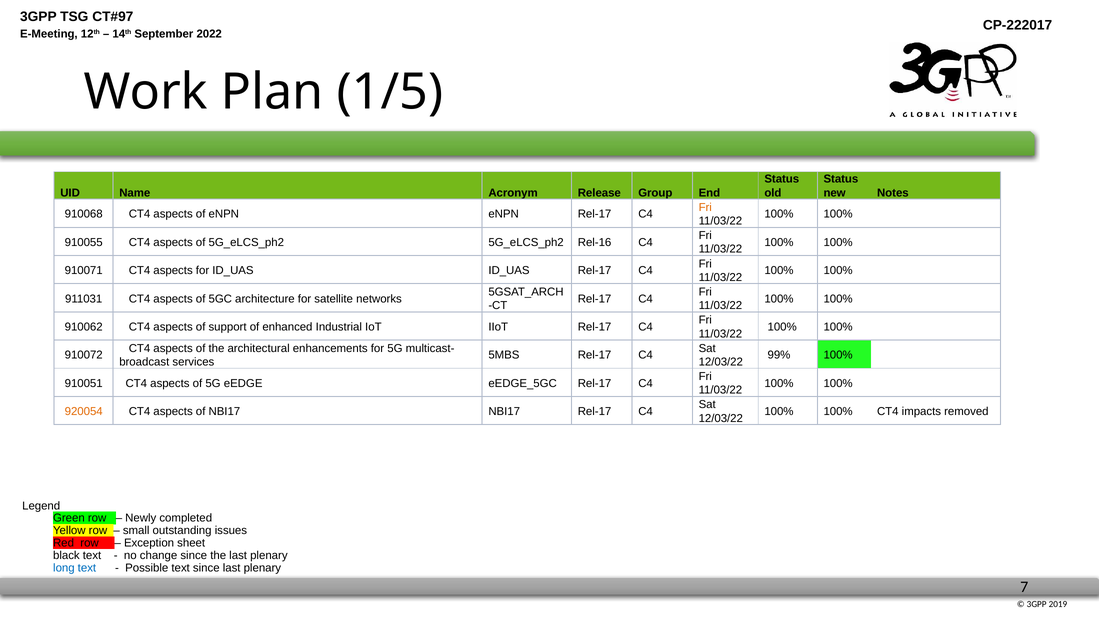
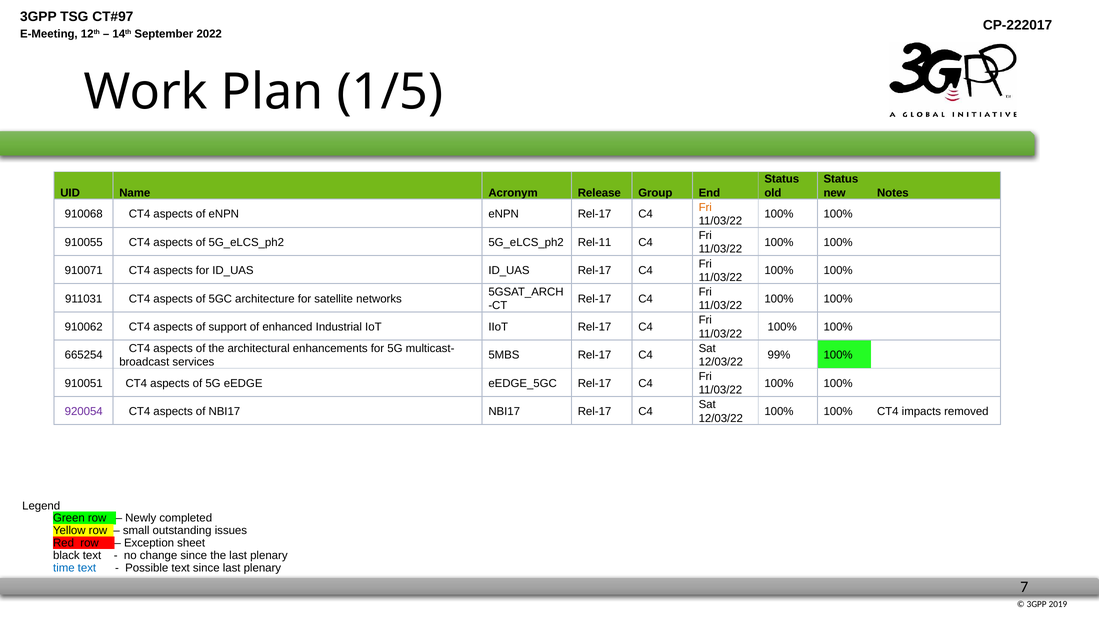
Rel-16: Rel-16 -> Rel-11 (595, 242)
910072: 910072 -> 665254 (84, 355)
920054 colour: orange -> purple (84, 412)
long: long -> time (64, 568)
